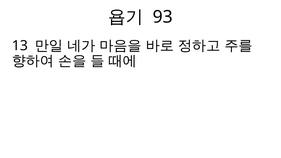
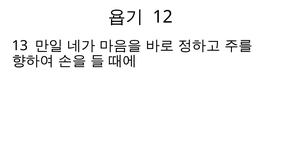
93: 93 -> 12 (163, 17)
